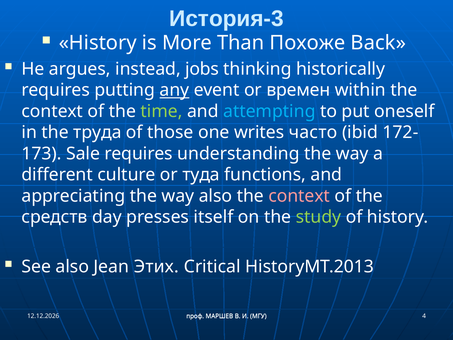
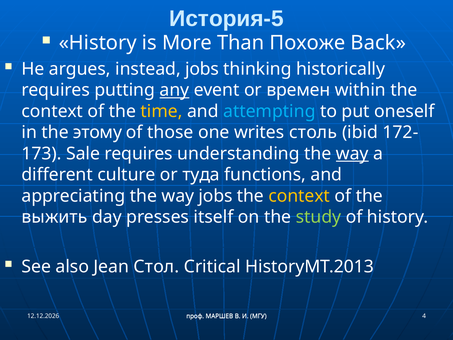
История-3: История-3 -> История-5 (226, 19)
time colour: light green -> yellow (162, 111)
труда: труда -> этому (97, 132)
часто: часто -> столь (313, 132)
way underline: none -> present (352, 154)
way also: also -> jobs (216, 196)
context colour: pink -> yellow (299, 196)
средств: средств -> выжить (54, 217)
Этих: Этих -> Стол (156, 266)
